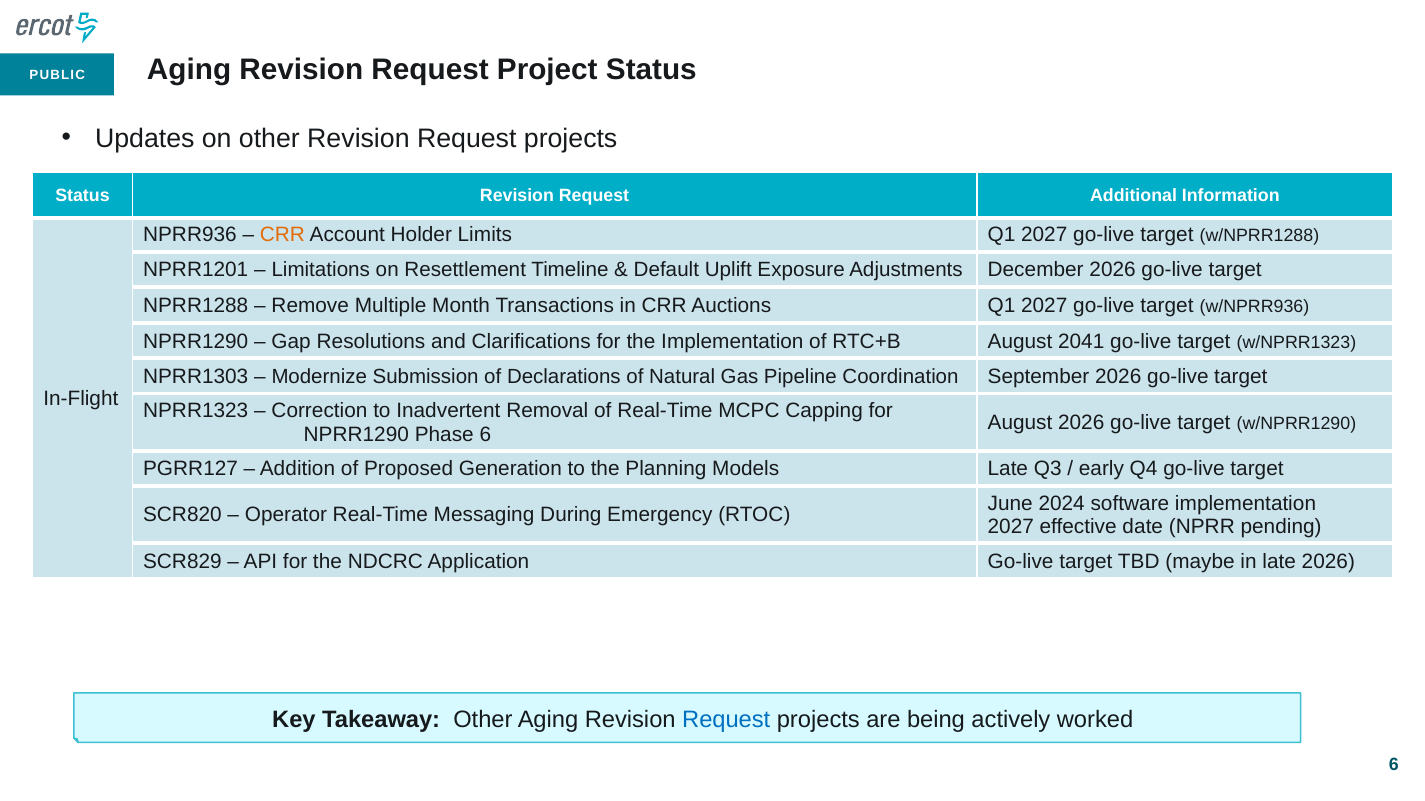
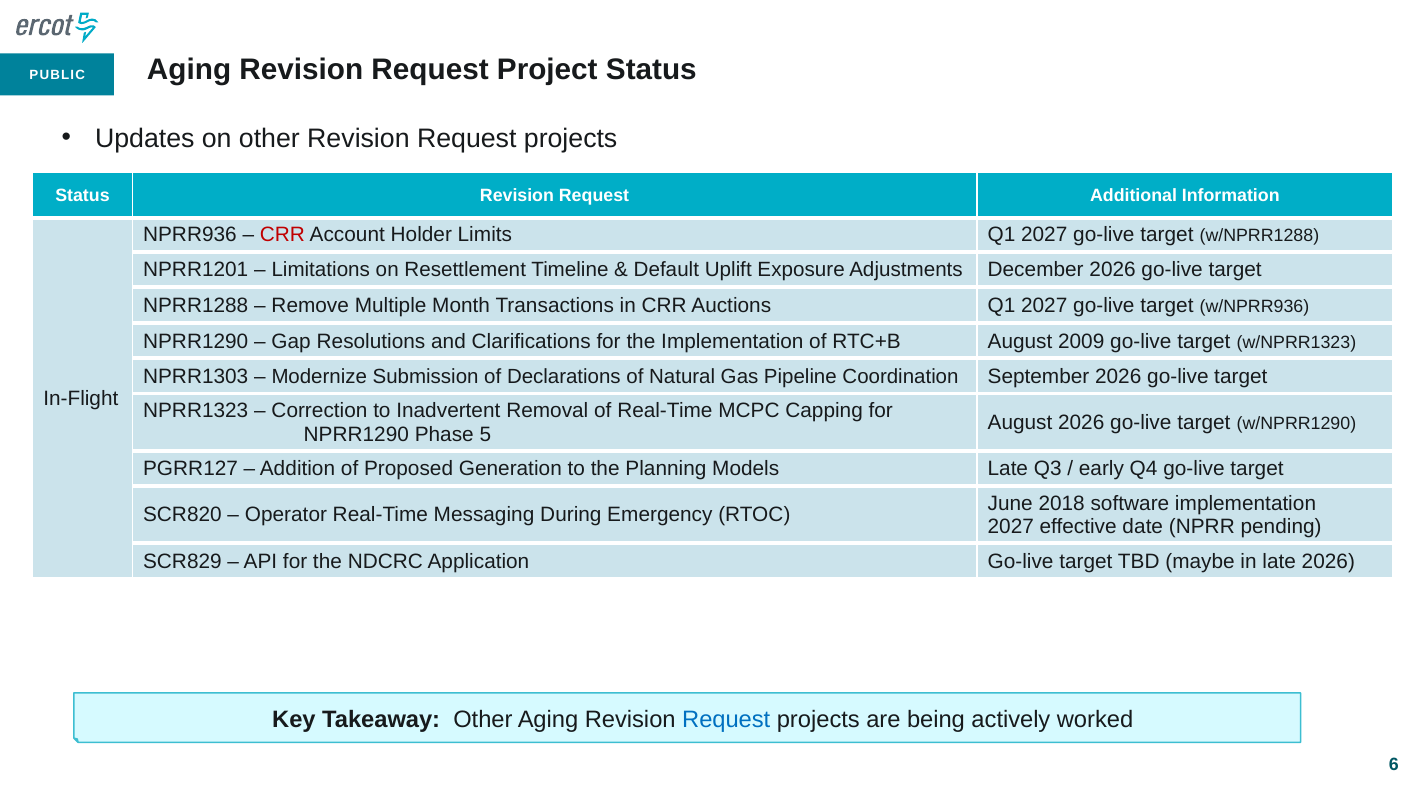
CRR colour: orange -> red (282, 235)
2041: 2041 -> 2009 (1081, 341)
Phase 6: 6 -> 5 (485, 434)
2024: 2024 -> 2018 (1062, 504)
